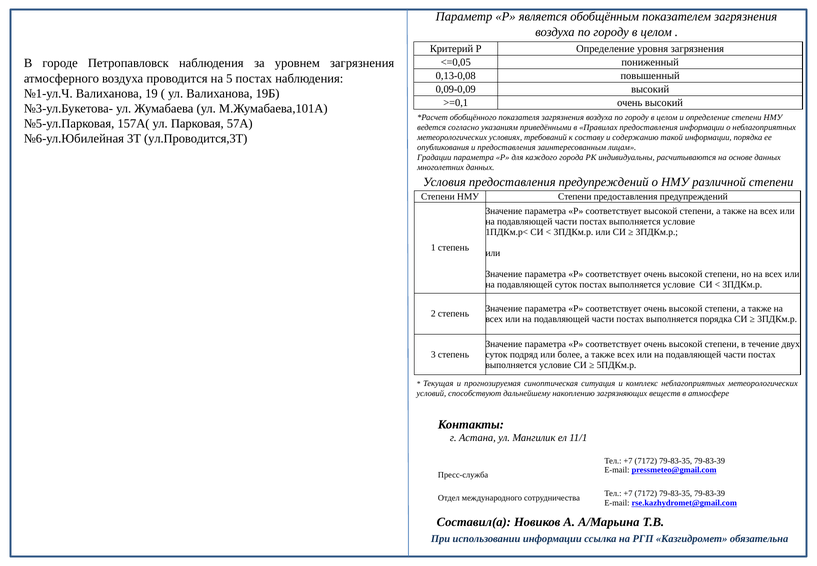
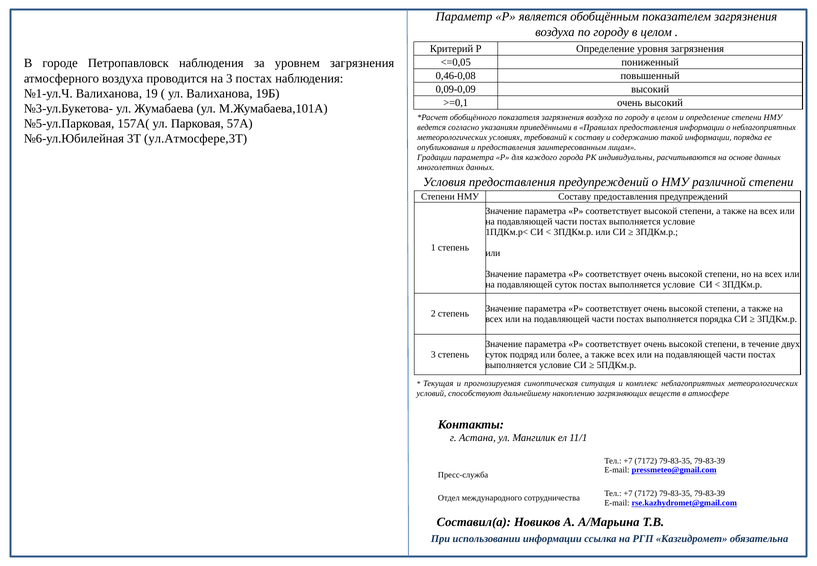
0,13-0,08: 0,13-0,08 -> 0,46-0,08 (456, 76)
на 5: 5 -> 3 (229, 78)
ул.Проводится,3Т: ул.Проводится,3Т -> ул.Атмосфере,3Т (196, 139)
НМУ Степени: Степени -> Составу (575, 197)
